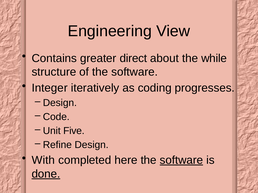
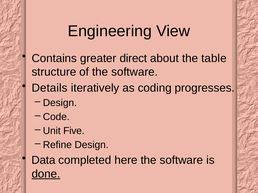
while: while -> table (214, 58)
Integer: Integer -> Details (50, 88)
With: With -> Data (43, 161)
software underline: present -> none (181, 161)
